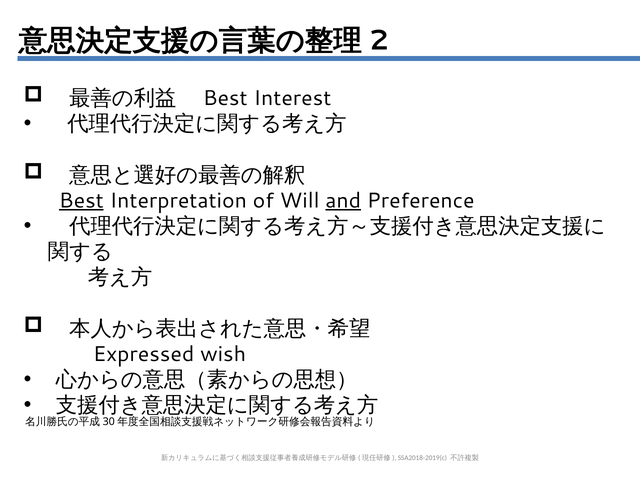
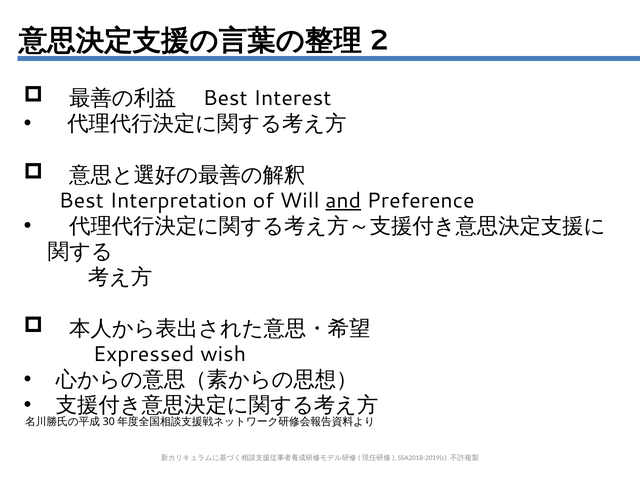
Best underline: present -> none (81, 201)
